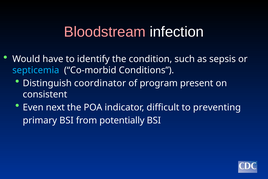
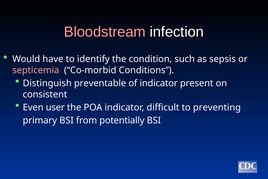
septicemia colour: light blue -> pink (36, 70)
coordinator: coordinator -> preventable (100, 83)
of program: program -> indicator (159, 83)
next: next -> user (55, 107)
